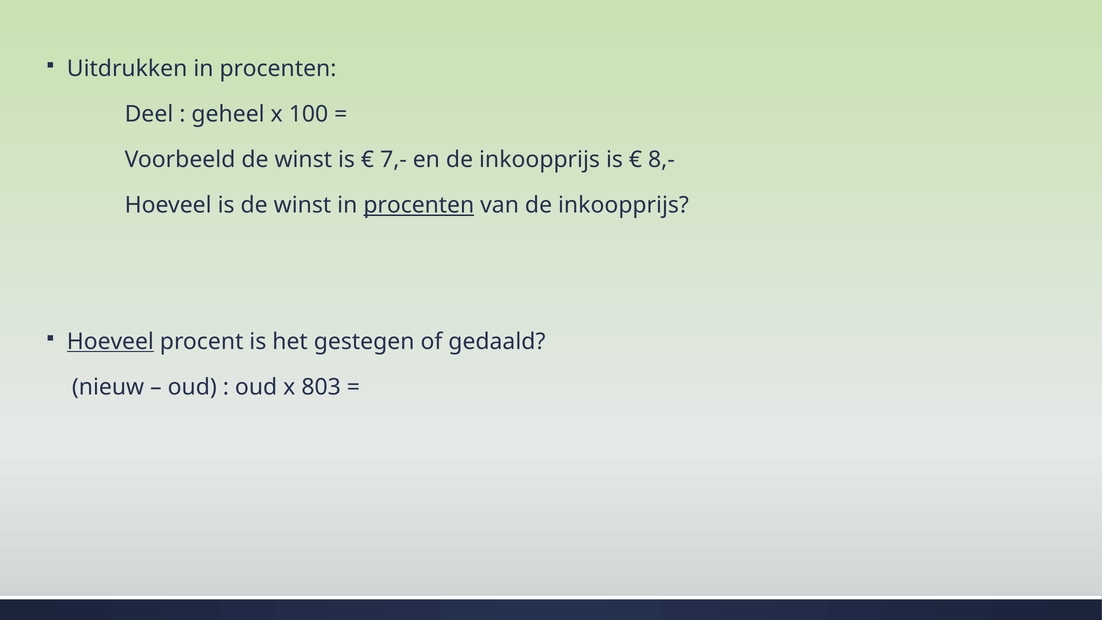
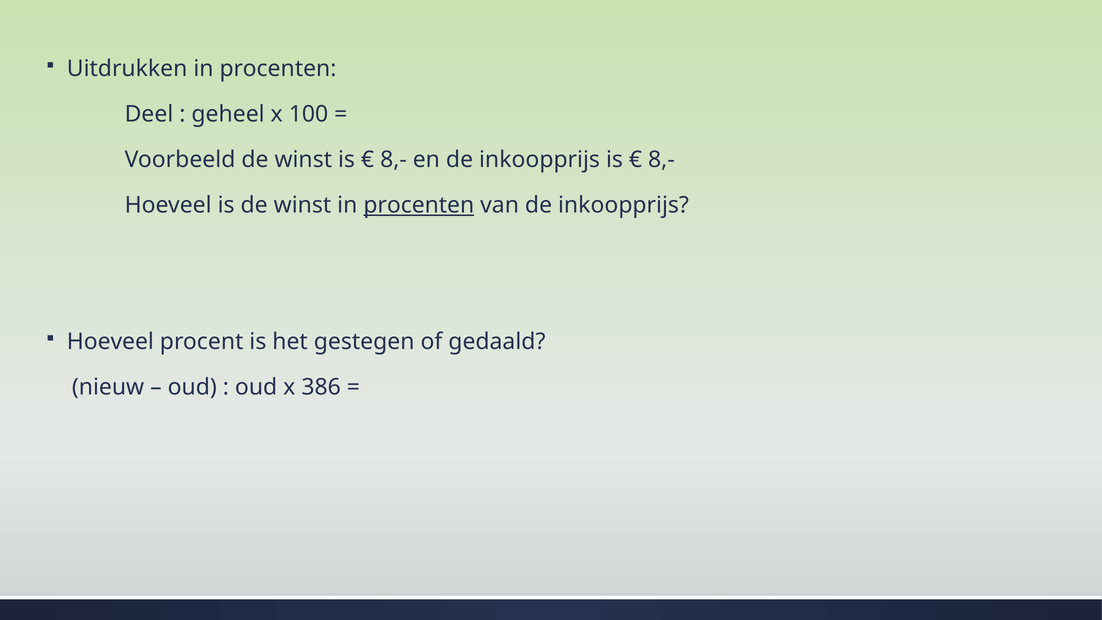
7,-: 7,- -> 8,- (393, 160)
Hoeveel underline: present -> none (110, 342)
803: 803 -> 386 (321, 387)
